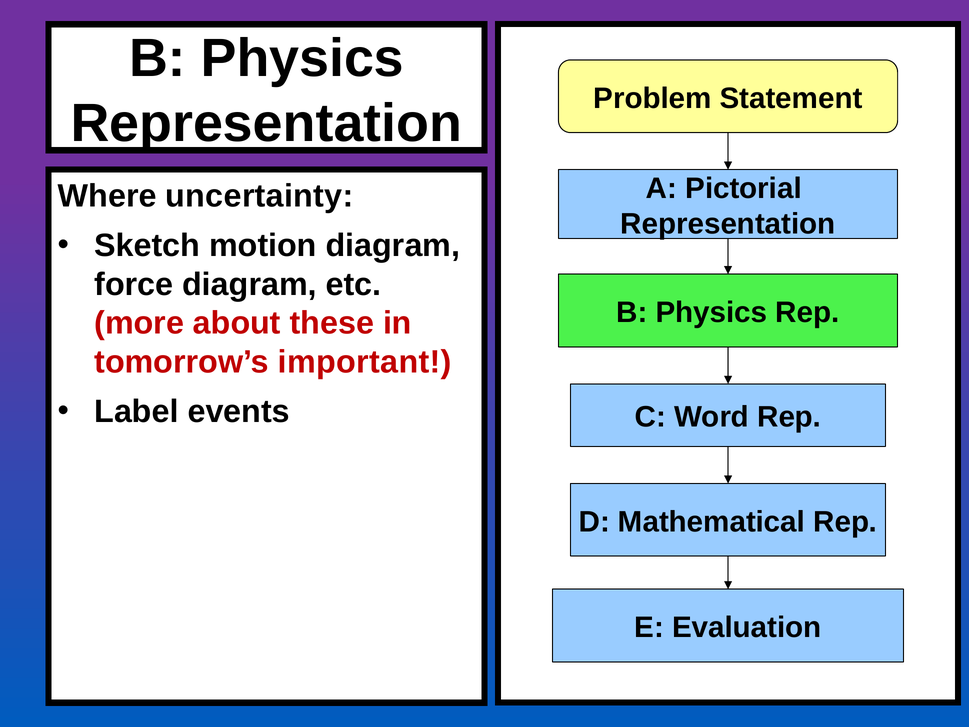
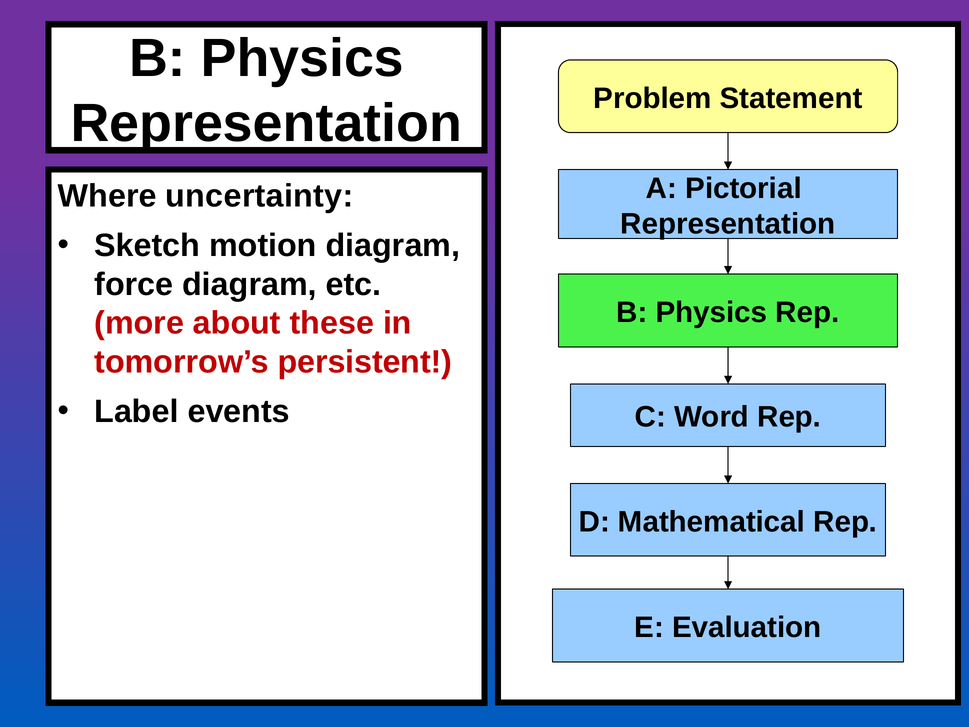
important: important -> persistent (365, 362)
